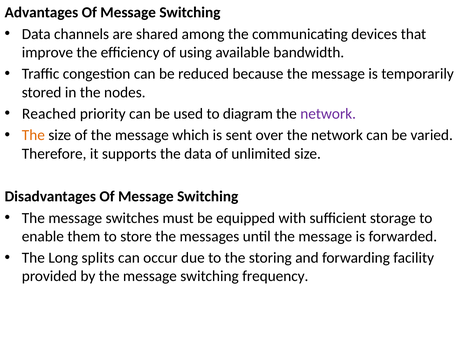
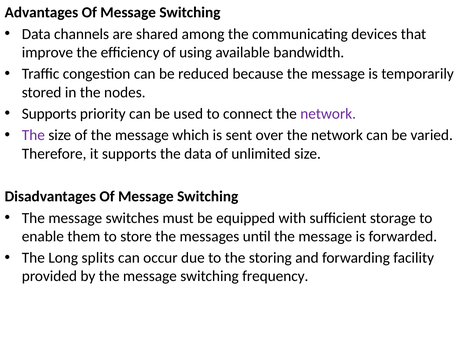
Reached: Reached -> Supports (49, 114)
diagram: diagram -> connect (248, 114)
The colour: orange -> purple (33, 135)
